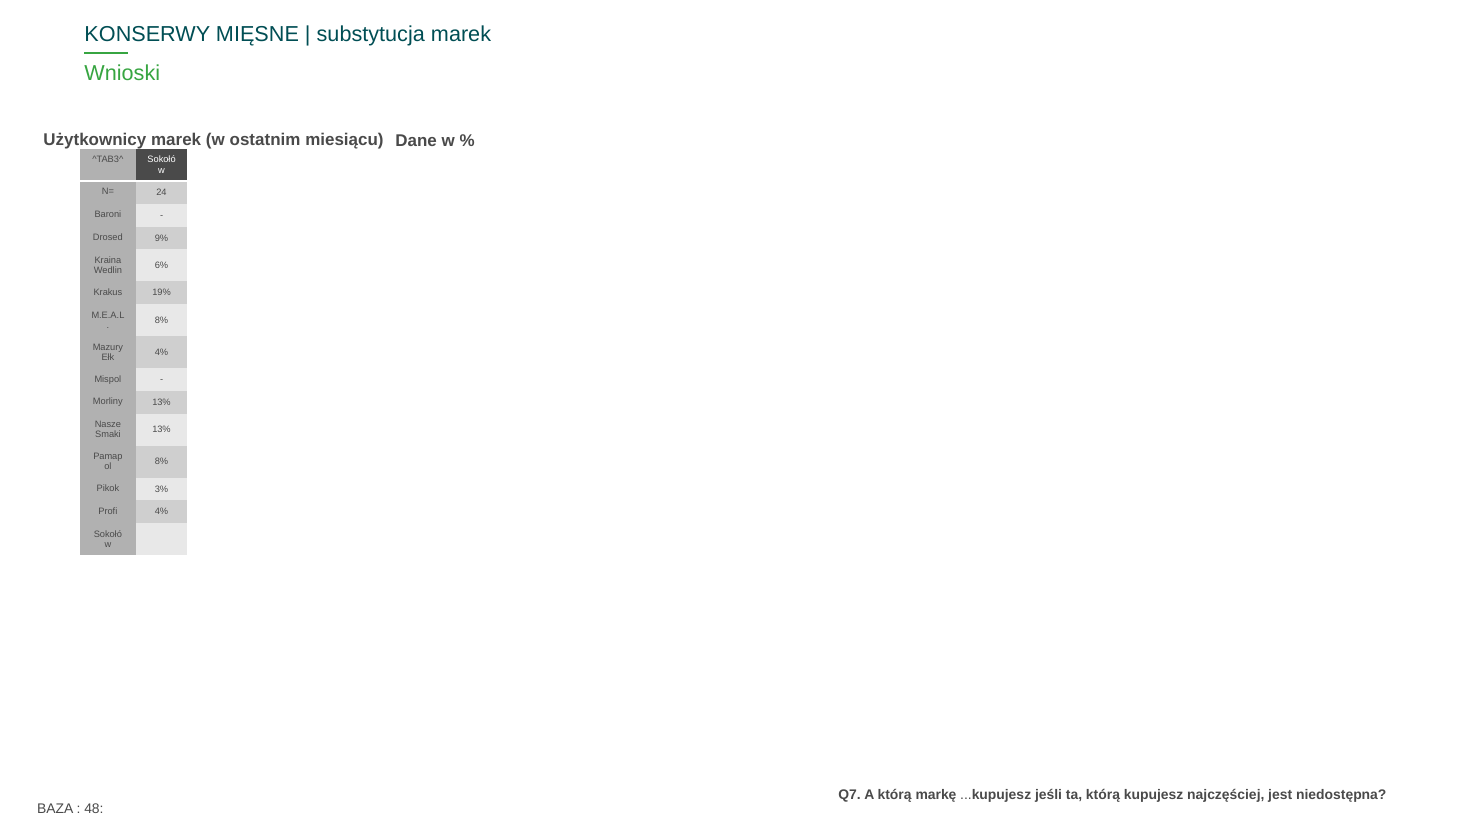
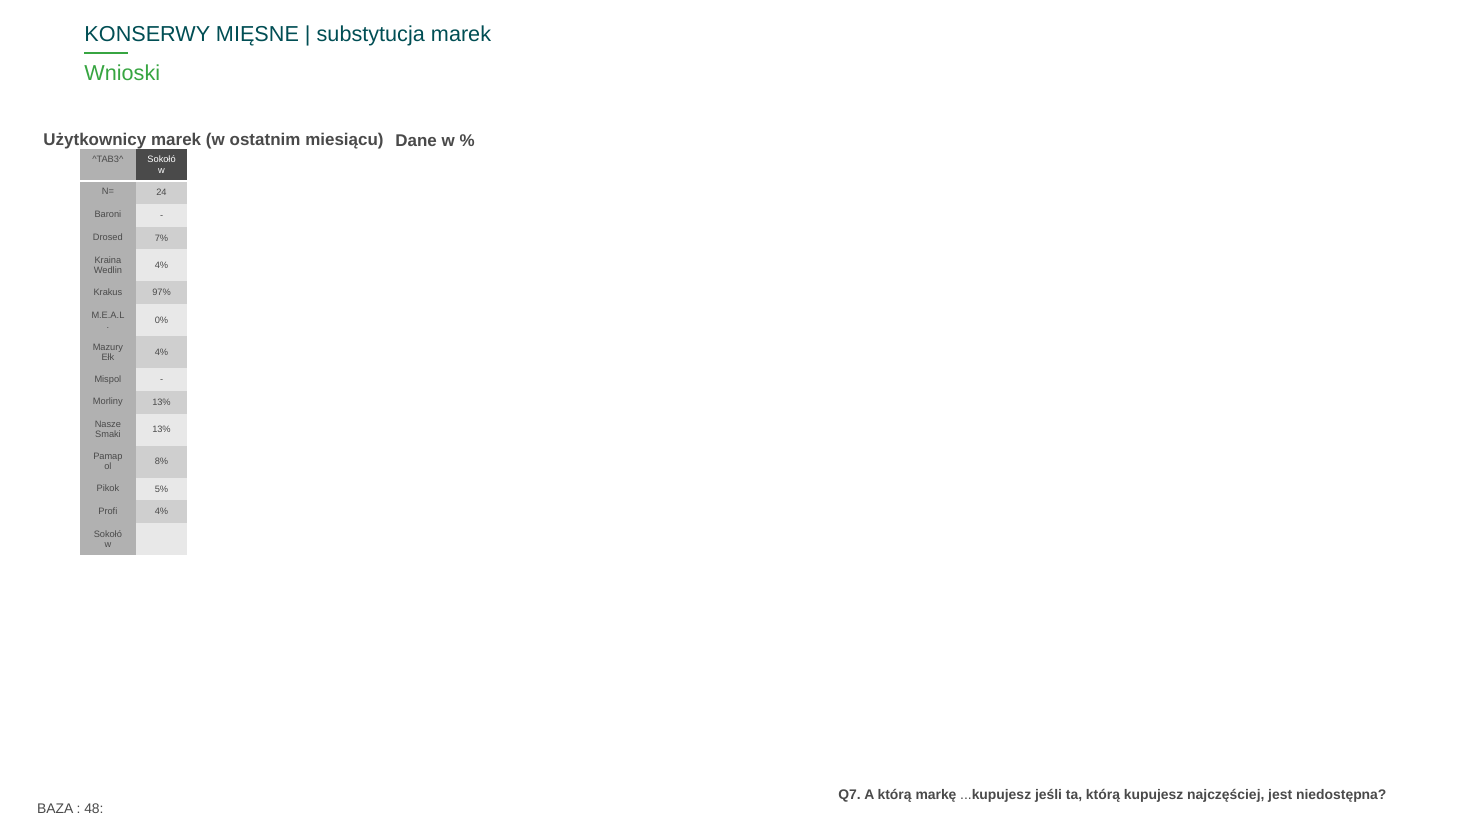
9%: 9% -> 7% (162, 238)
6%: 6% -> 4% (162, 265)
19%: 19% -> 97% (162, 293)
8%: 8% -> 0% (162, 320)
3%: 3% -> 5% (162, 489)
